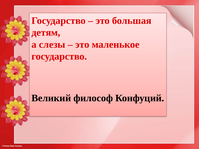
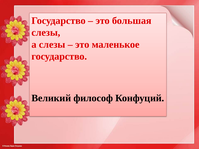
детям: детям -> слезы (46, 33)
